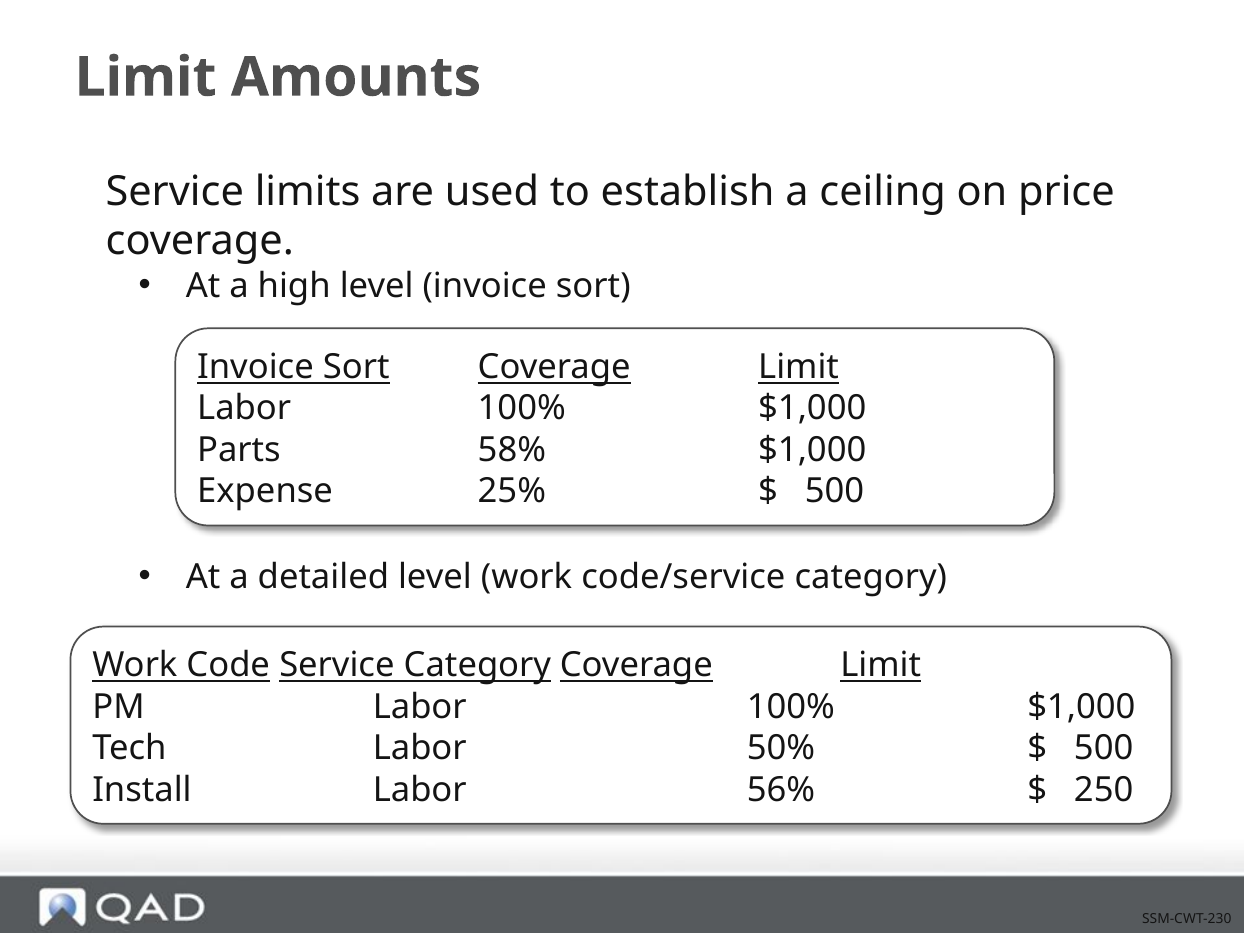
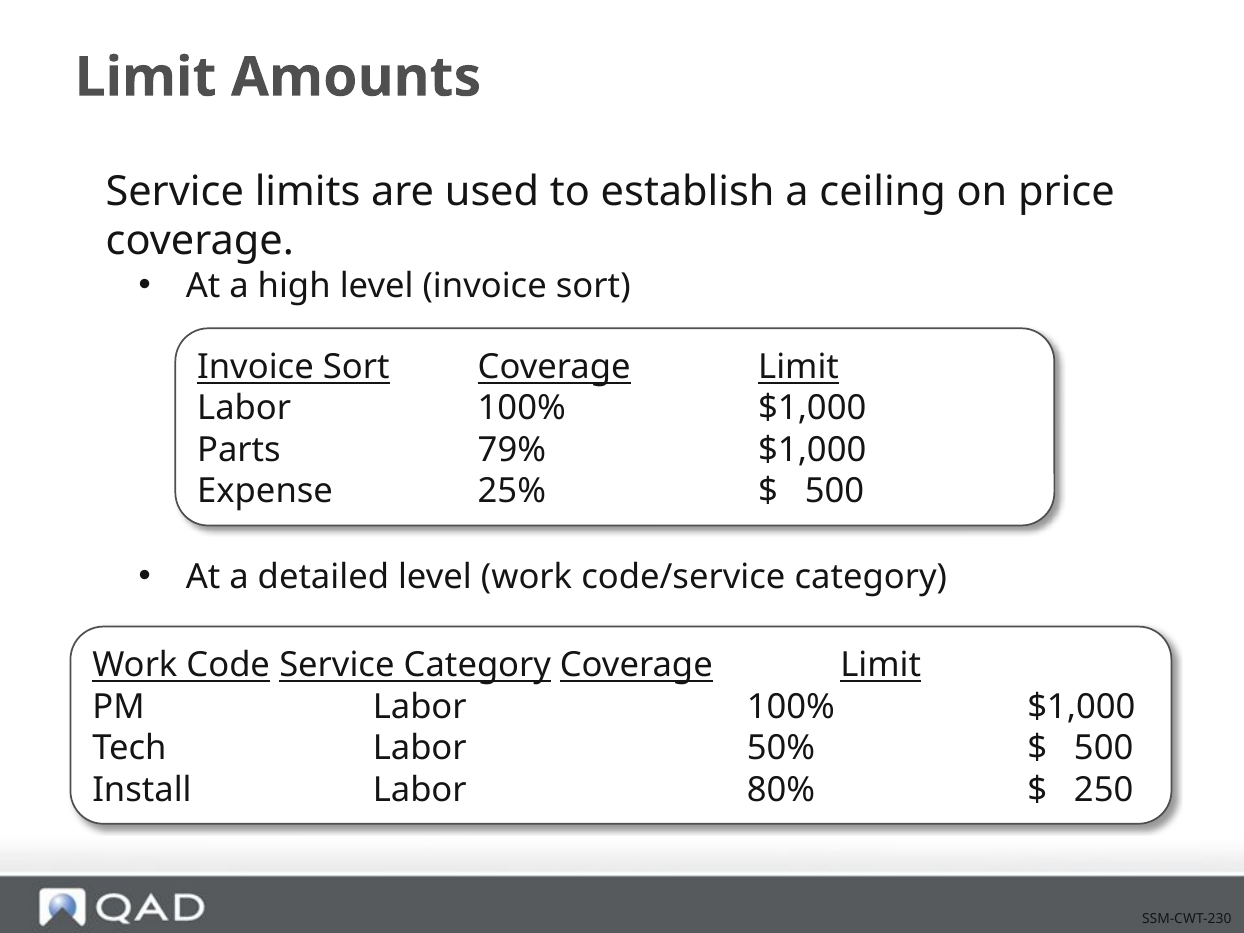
58%: 58% -> 79% (512, 450)
56%: 56% -> 80% (781, 790)
